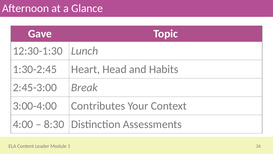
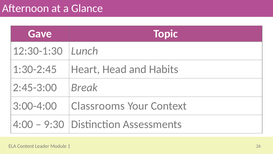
Contributes: Contributes -> Classrooms (98, 106)
8:30: 8:30 -> 9:30 (54, 124)
